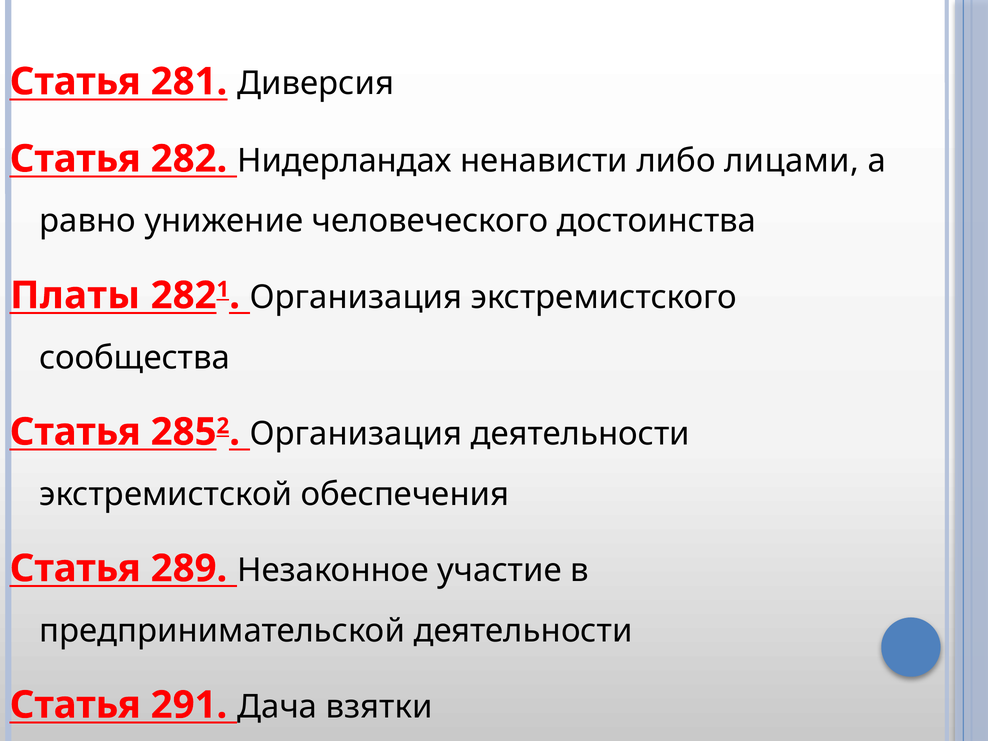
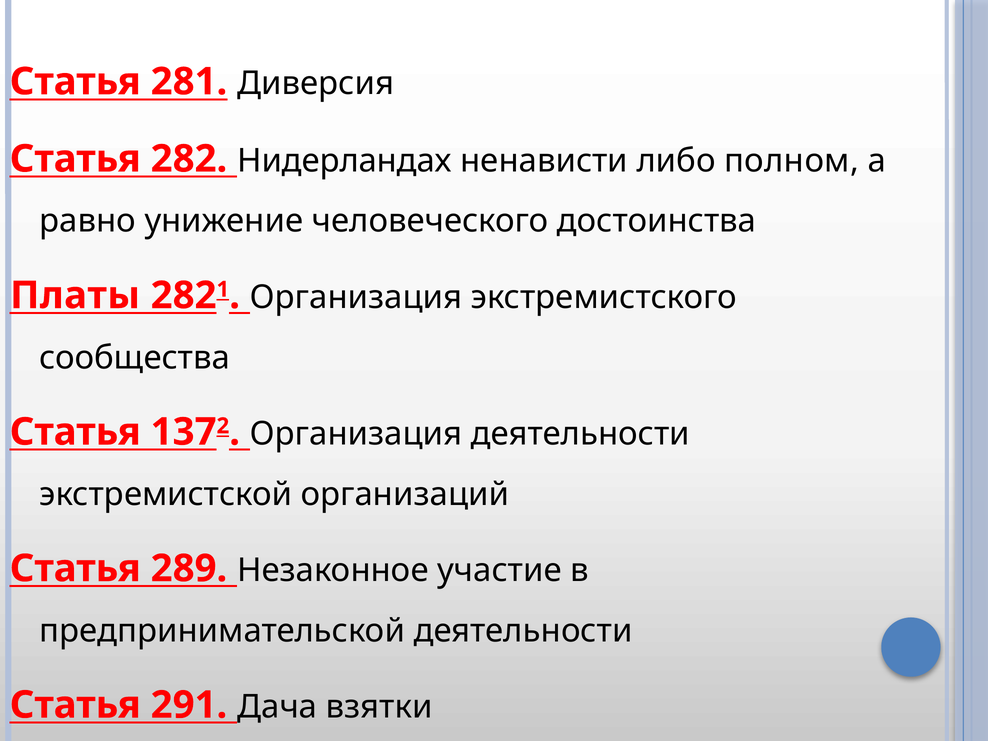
лицами: лицами -> полном (791, 161)
285: 285 -> 137 (184, 432)
обеспечения: обеспечения -> организаций (405, 494)
